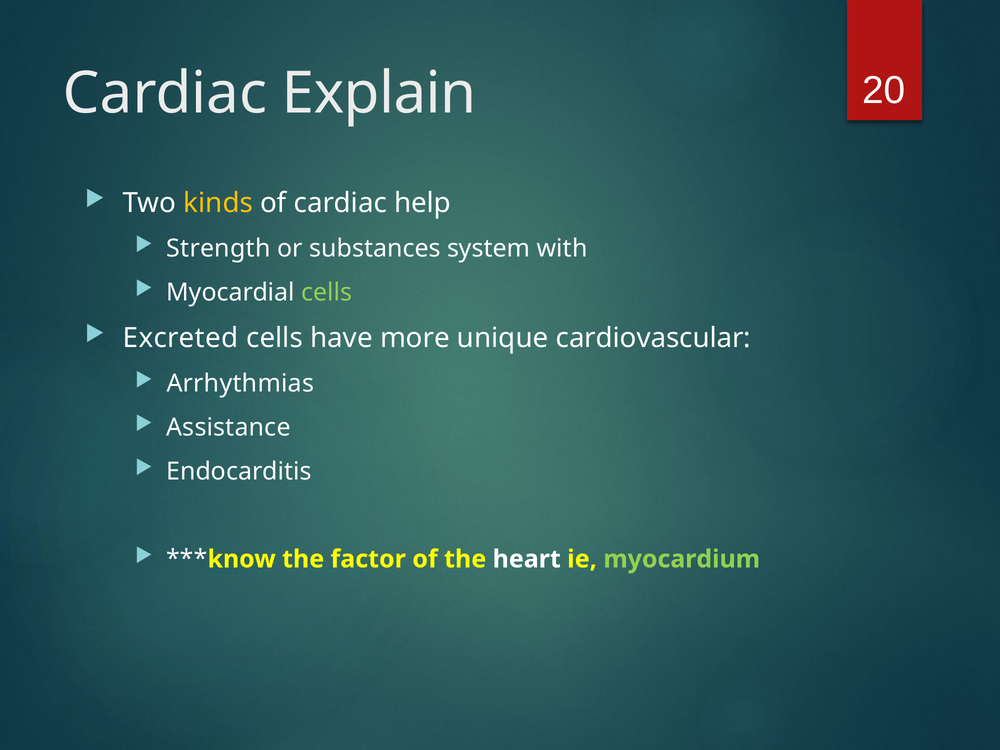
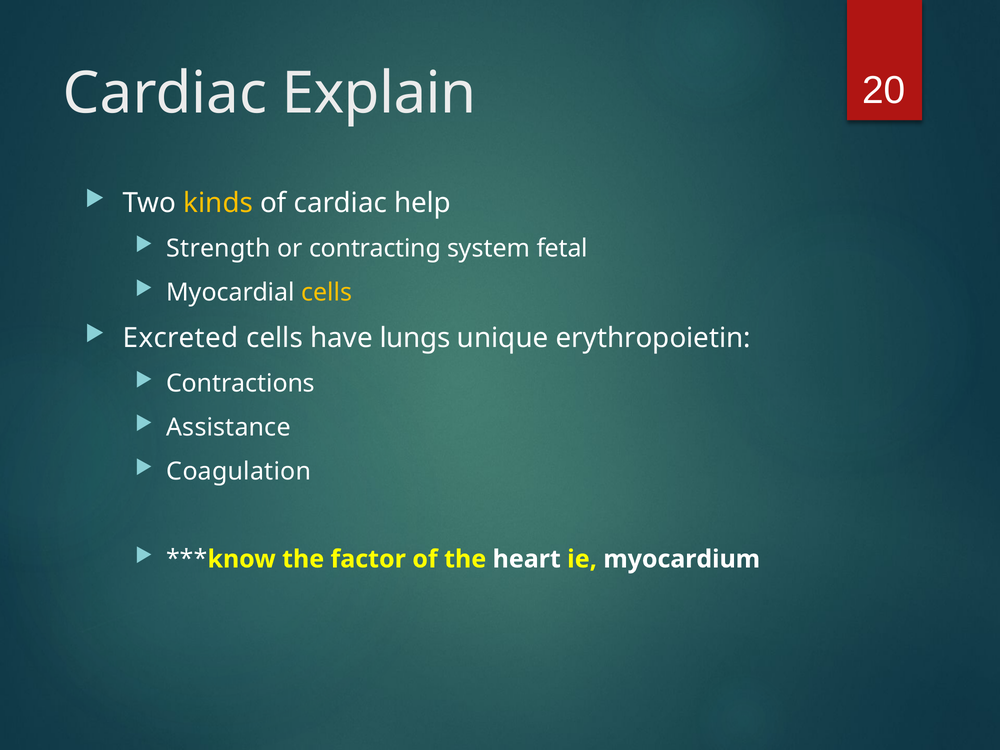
substances: substances -> contracting (375, 249)
with: with -> fetal (562, 249)
cells colour: light green -> yellow (327, 292)
more: more -> lungs (415, 338)
cardiovascular: cardiovascular -> erythropoietin (653, 338)
Arrhythmias: Arrhythmias -> Contractions (241, 384)
Endocarditis: Endocarditis -> Coagulation (239, 471)
myocardium colour: light green -> white (682, 559)
